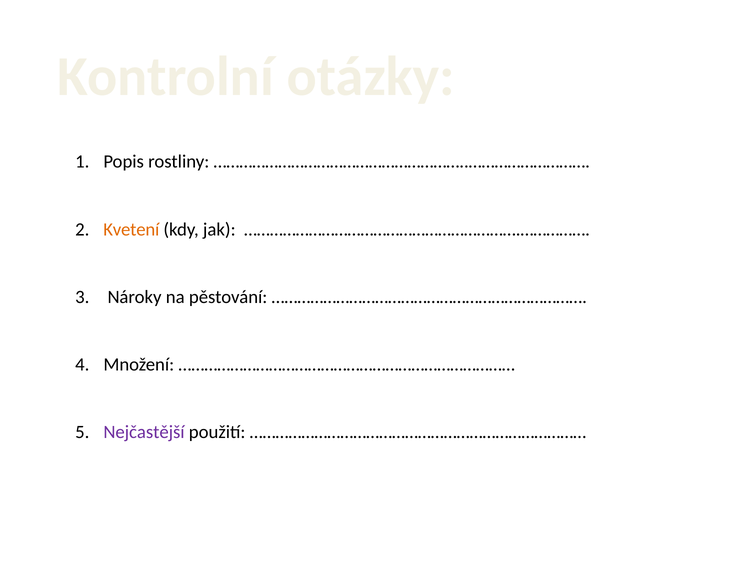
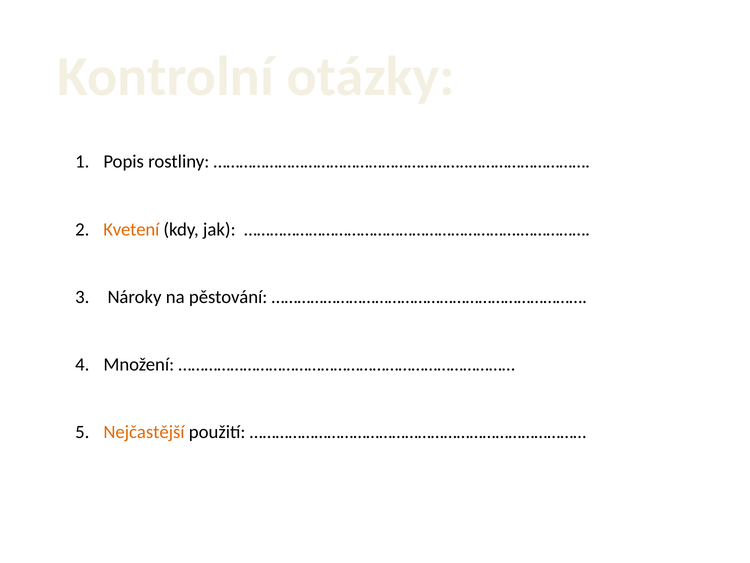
Nejčastější colour: purple -> orange (144, 432)
